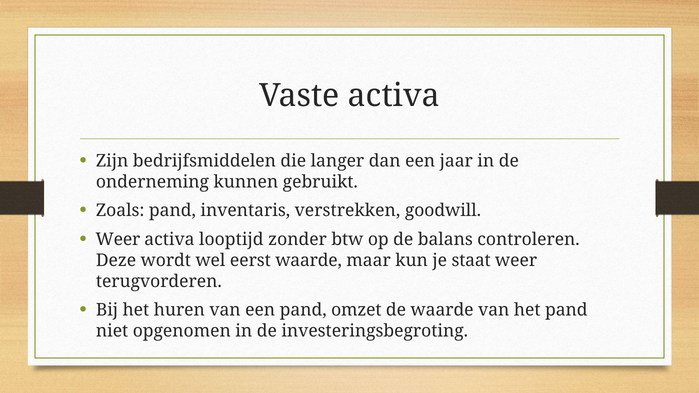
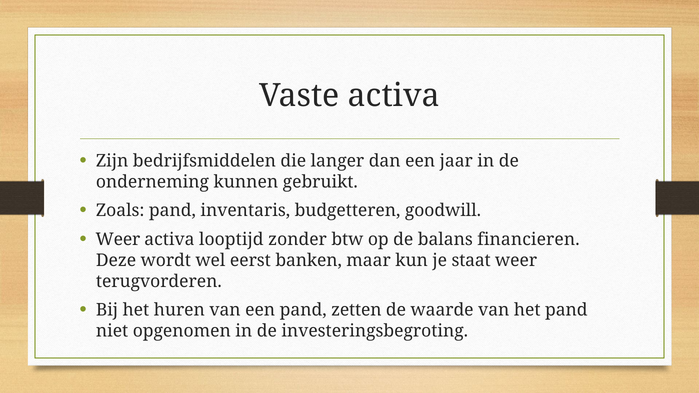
verstrekken: verstrekken -> budgetteren (348, 211)
controleren: controleren -> financieren (528, 240)
eerst waarde: waarde -> banken (309, 261)
omzet: omzet -> zetten (356, 310)
